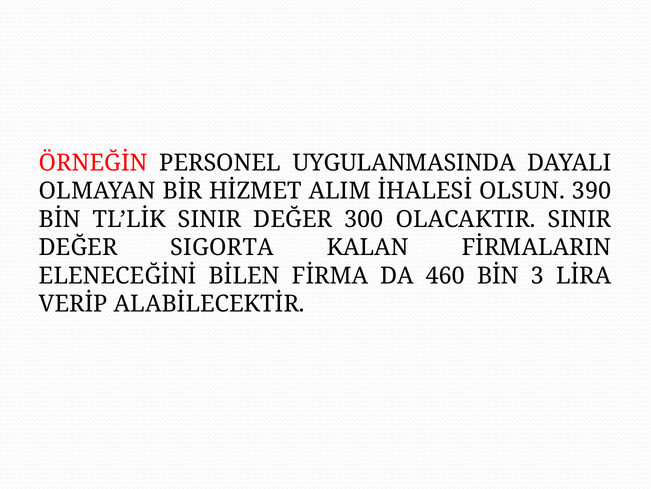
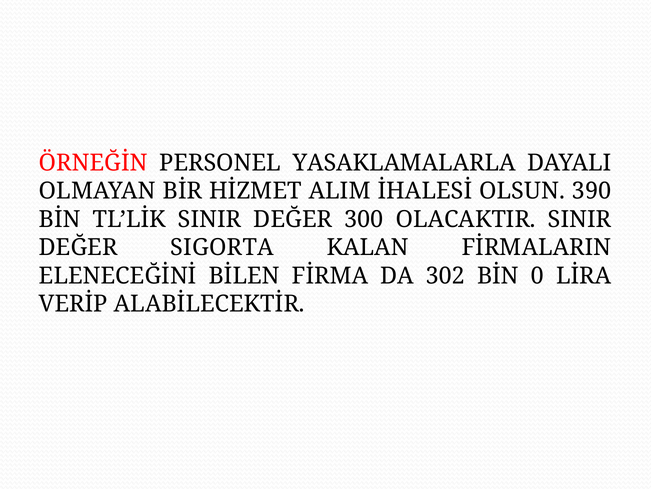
UYGULANMASINDA: UYGULANMASINDA -> YASAKLAMALARLA (404, 163)
460: 460 -> 302 (445, 275)
3: 3 -> 0 (537, 275)
